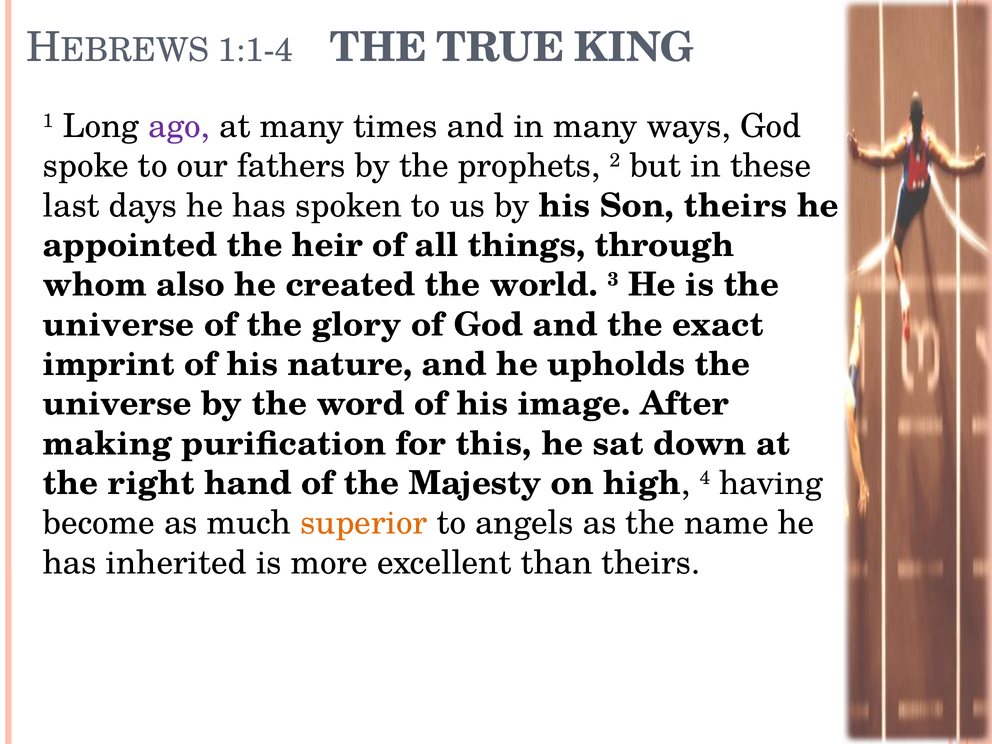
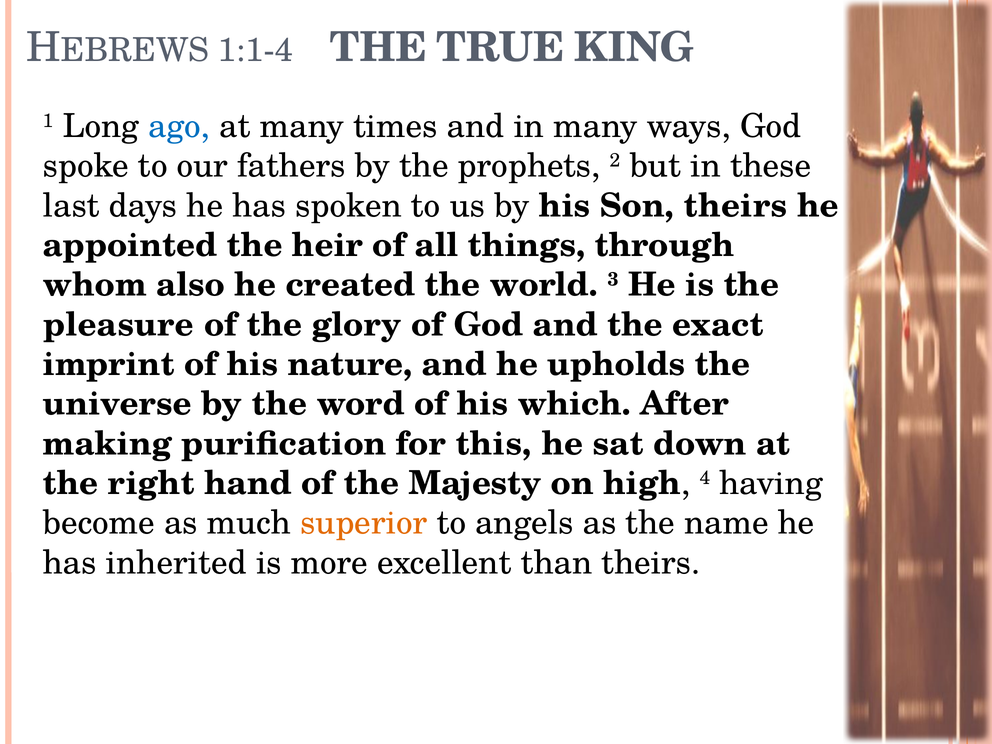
ago colour: purple -> blue (179, 126)
universe: universe -> pleasure (119, 325)
image: image -> which (574, 404)
